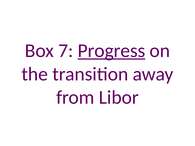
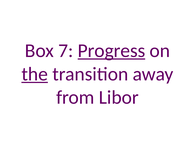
the underline: none -> present (35, 74)
